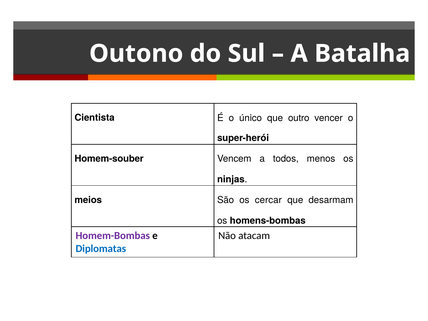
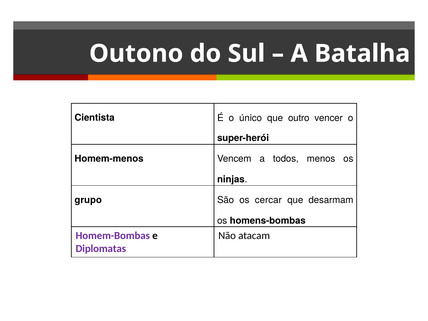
Homem-souber: Homem-souber -> Homem-menos (109, 159)
meios: meios -> grupo (88, 200)
Diplomatas colour: blue -> purple (101, 249)
